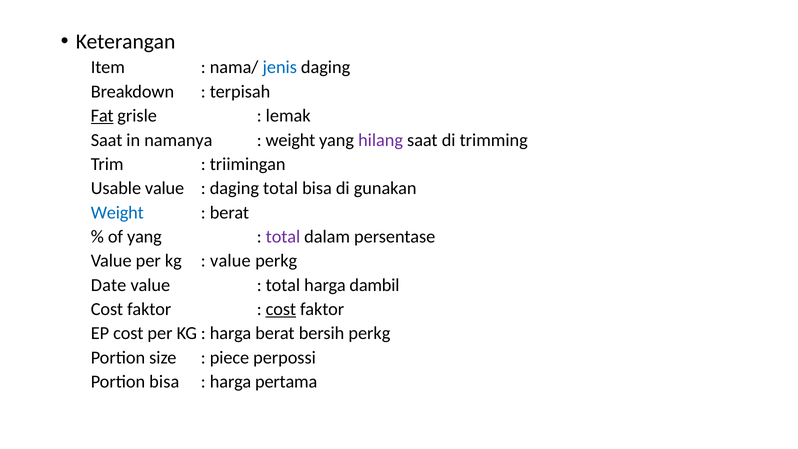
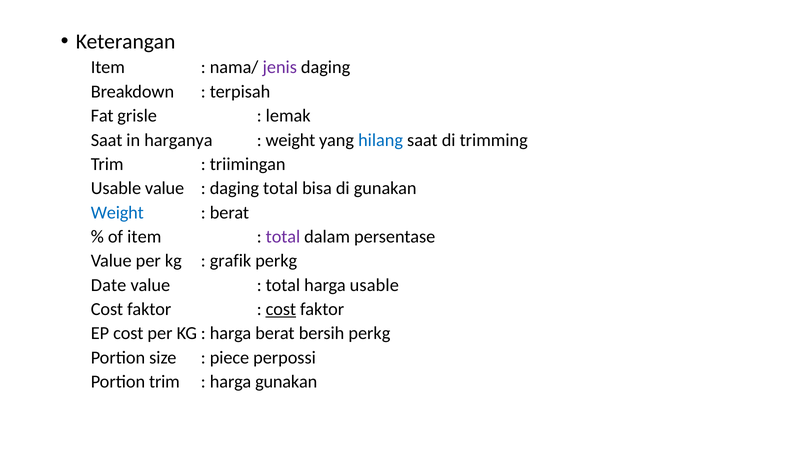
jenis colour: blue -> purple (280, 67)
Fat underline: present -> none (102, 116)
namanya: namanya -> harganya (178, 140)
hilang colour: purple -> blue (381, 140)
of yang: yang -> item (144, 237)
value: value -> grafik (231, 261)
harga dambil: dambil -> usable (374, 285)
Portion bisa: bisa -> trim (164, 382)
harga pertama: pertama -> gunakan (286, 382)
